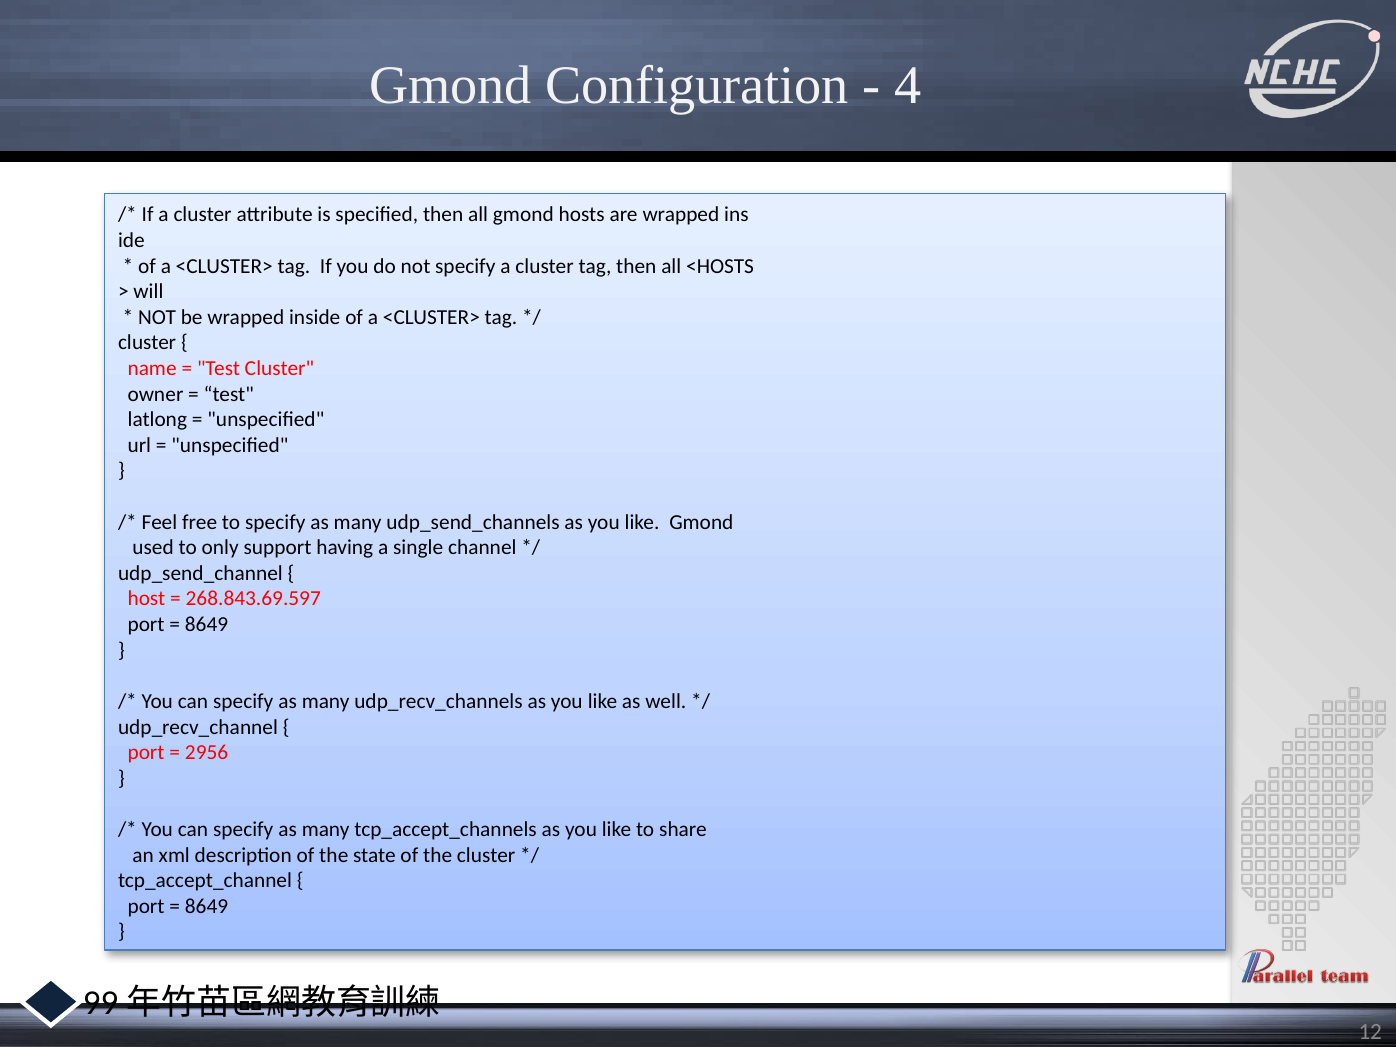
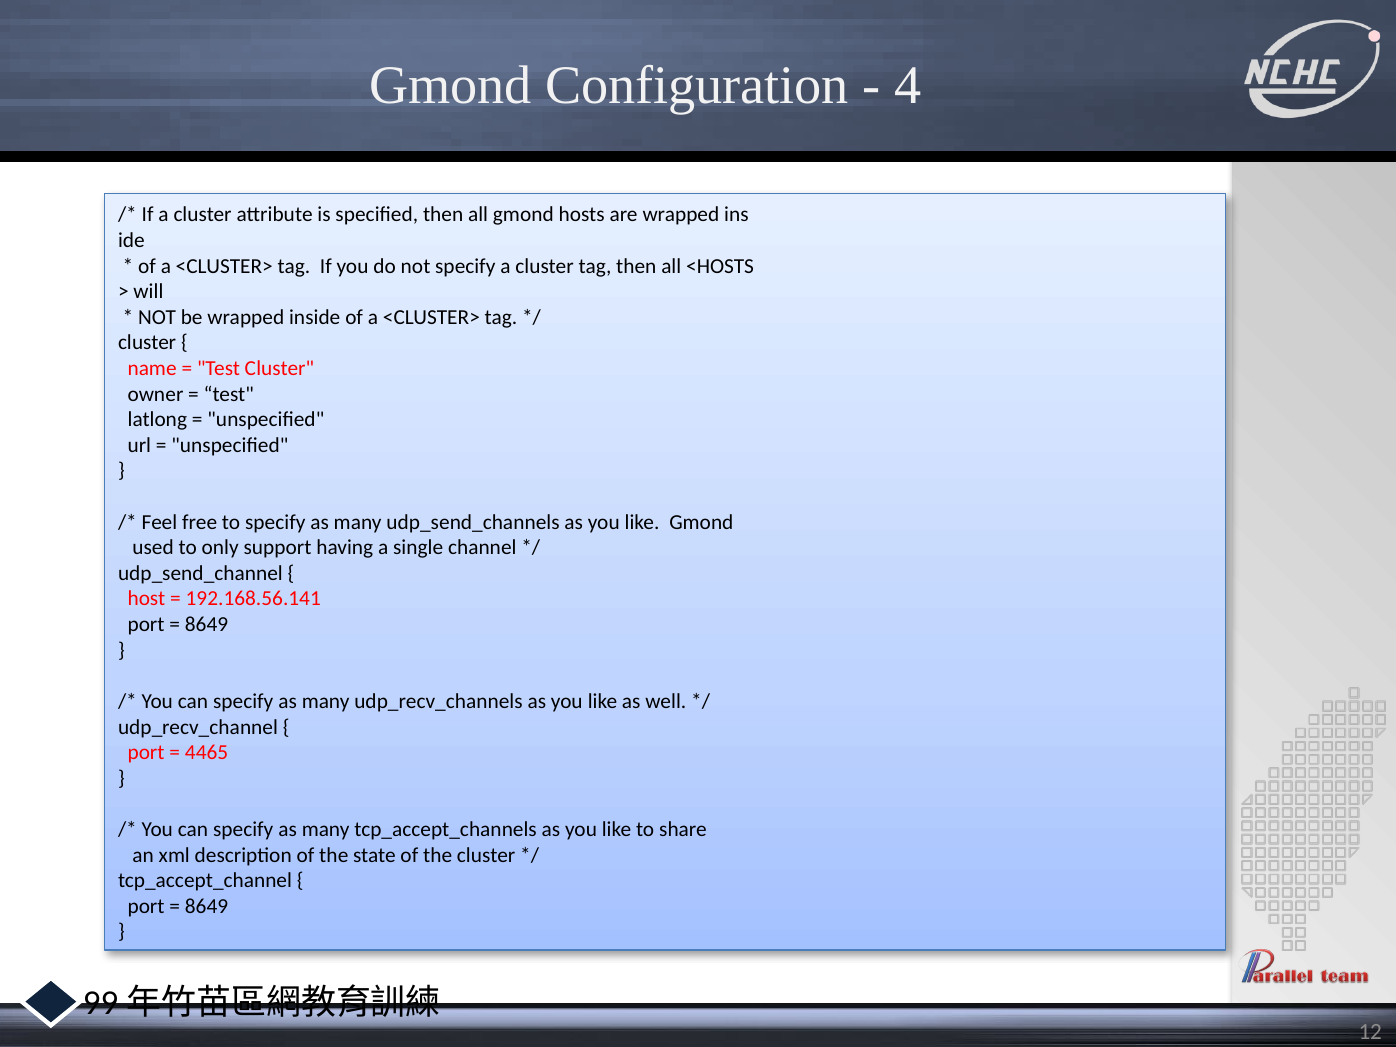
268.843.69.597: 268.843.69.597 -> 192.168.56.141 (253, 599)
2956: 2956 -> 4465 (207, 753)
